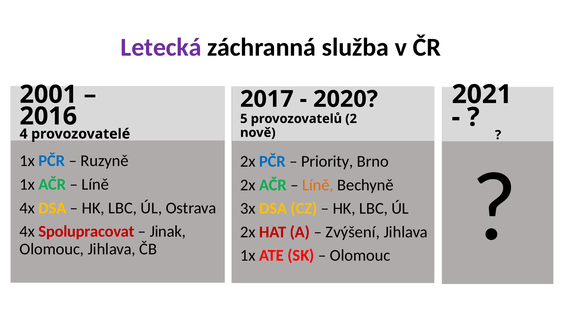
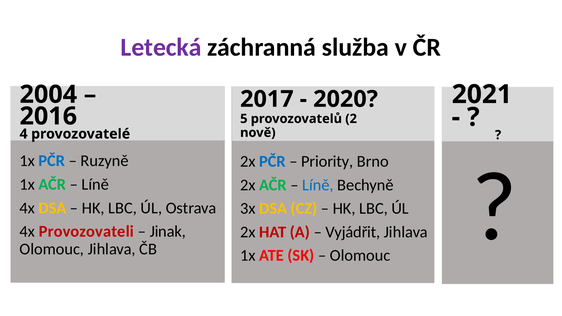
2001: 2001 -> 2004 (48, 94)
Líně colour: orange -> blue (318, 185)
Spolupracovat: Spolupracovat -> Provozovateli (86, 232)
Zvýšení: Zvýšení -> Vyjádřit (353, 232)
